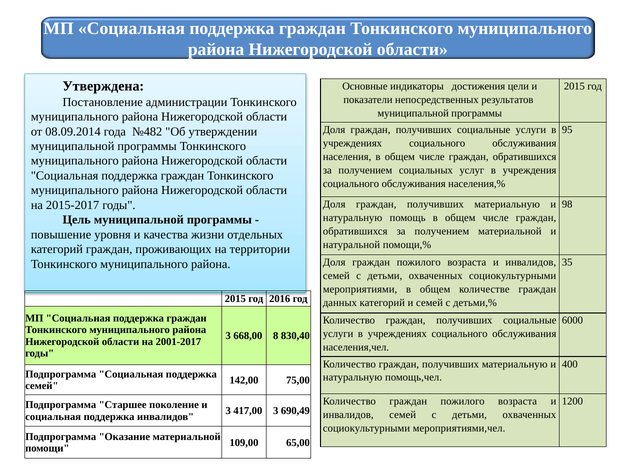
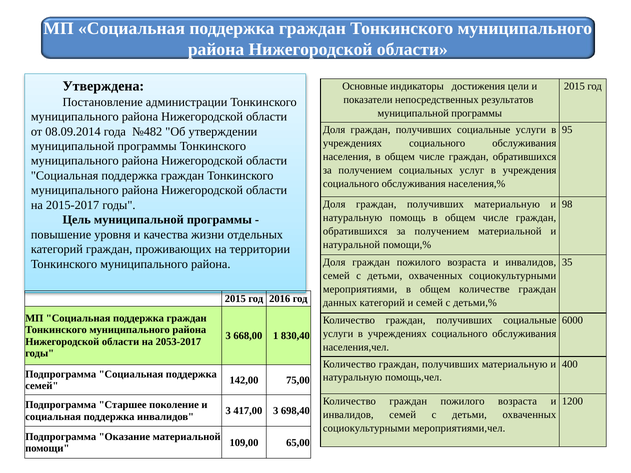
8: 8 -> 1 (276, 336)
2001-2017: 2001-2017 -> 2053-2017 (178, 342)
690,49: 690,49 -> 698,40 (295, 411)
